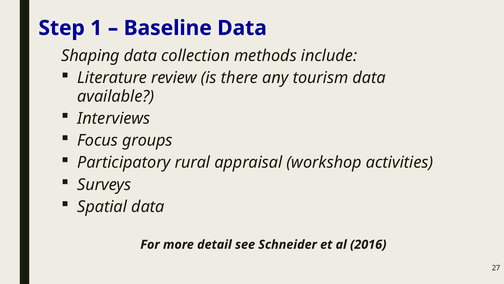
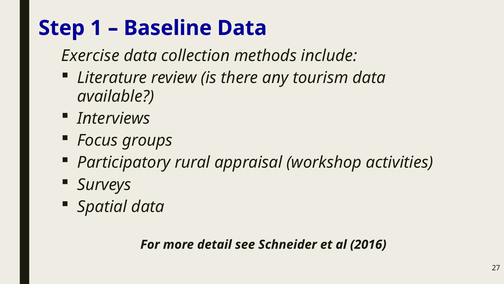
Shaping: Shaping -> Exercise (90, 56)
